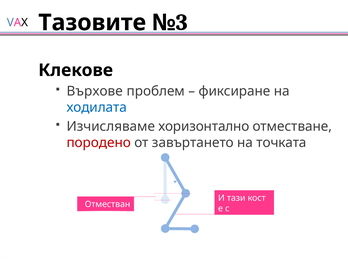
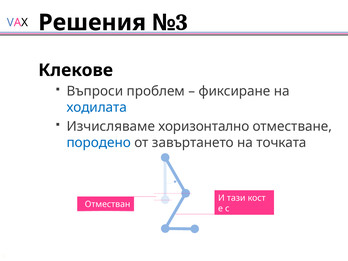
Тазовите: Тазовите -> Решения (92, 23)
Върхове: Върхове -> Въпроси (95, 91)
породено colour: red -> blue (99, 143)
